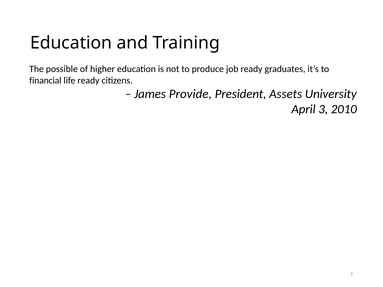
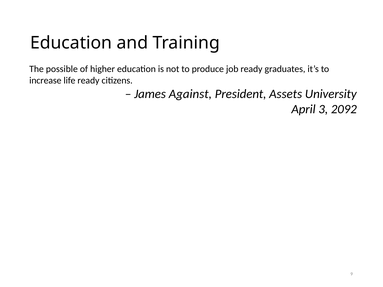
financial: financial -> increase (45, 80)
Provide: Provide -> Against (190, 94)
2010: 2010 -> 2092 (344, 109)
